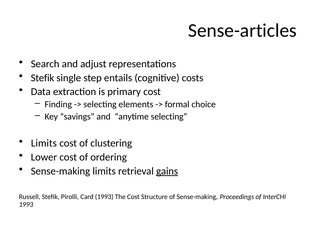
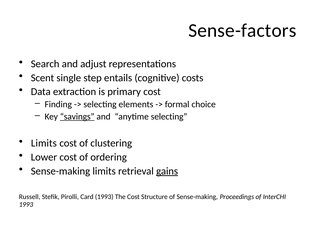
Sense-articles: Sense-articles -> Sense-factors (242, 31)
Stefik: Stefik -> Scent (42, 78)
savings underline: none -> present (77, 117)
